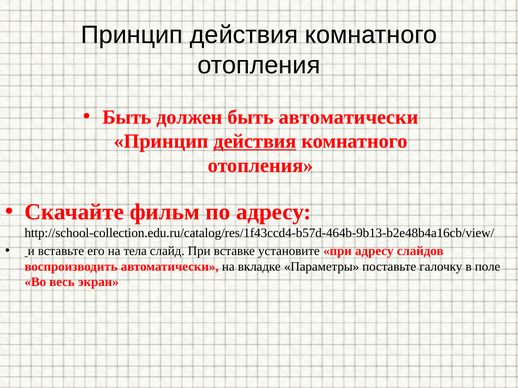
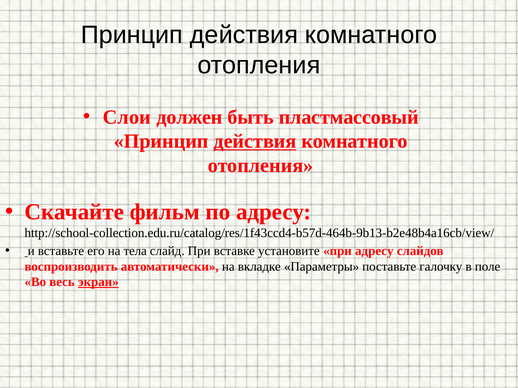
Быть: Быть -> Слои (127, 117)
быть автоматически: автоматически -> пластмассовый (349, 117)
экран underline: none -> present (98, 282)
